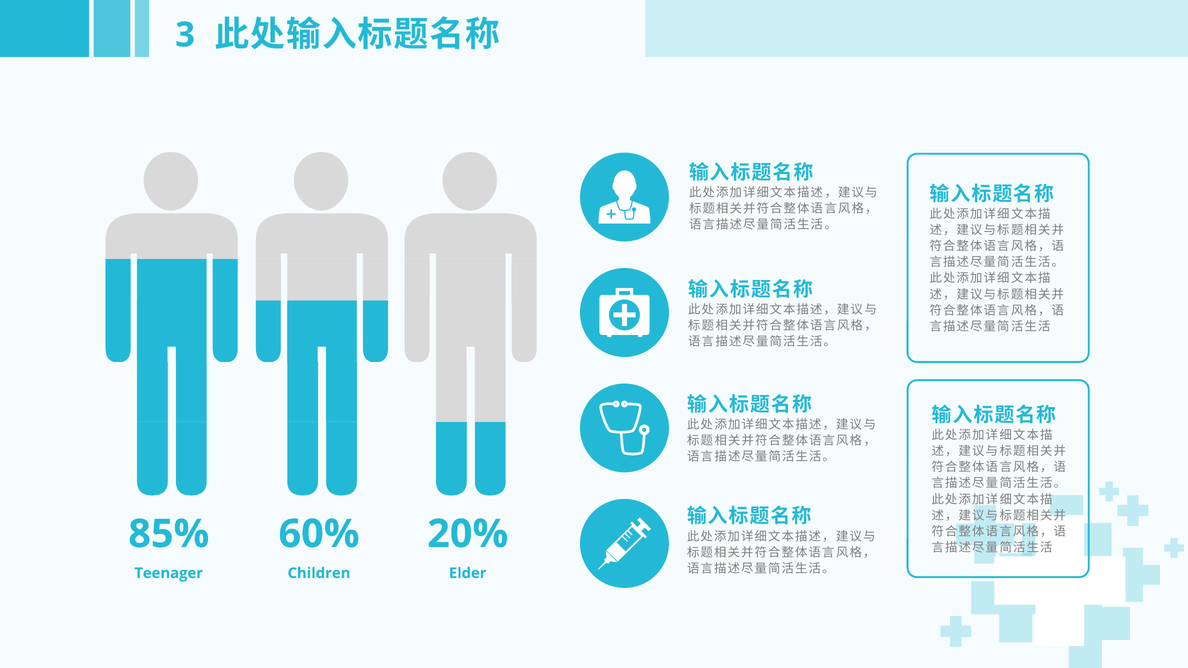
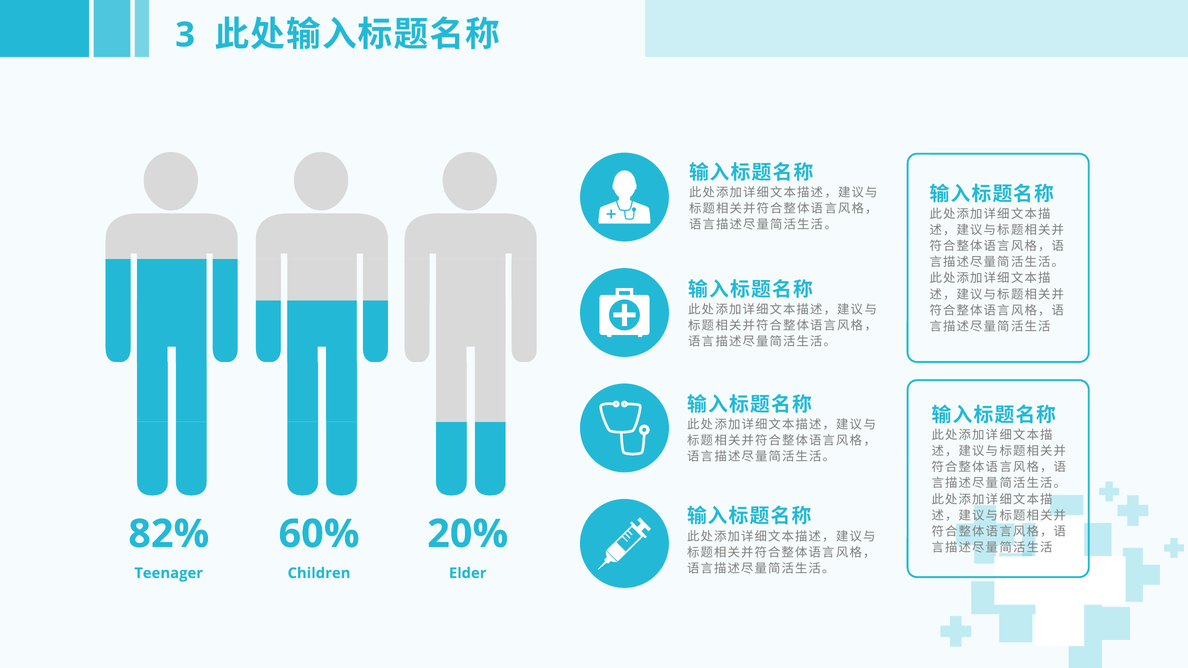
85%: 85% -> 82% (169, 534)
